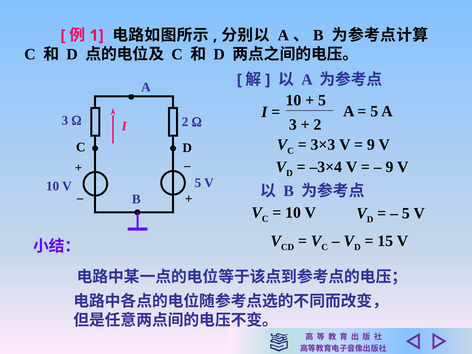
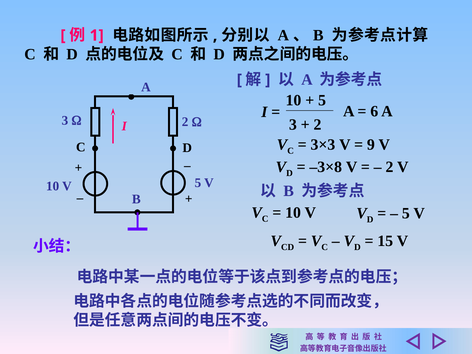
5: 5 -> 6 (374, 111)
–3×4: –3×4 -> –3×8 (326, 167)
9: 9 -> 2 (389, 167)
